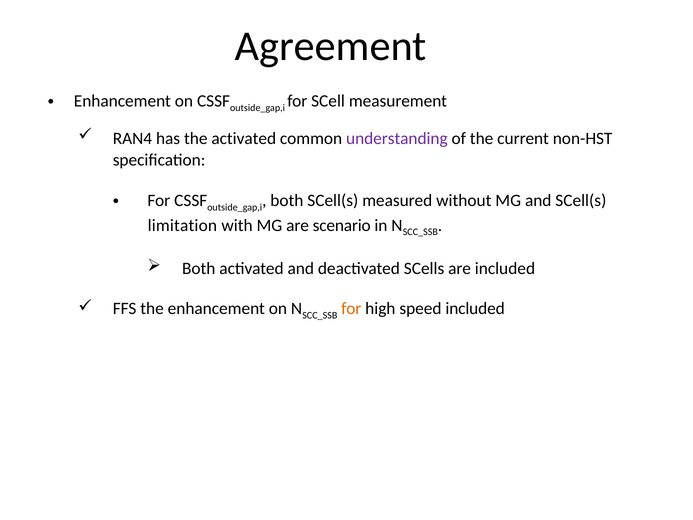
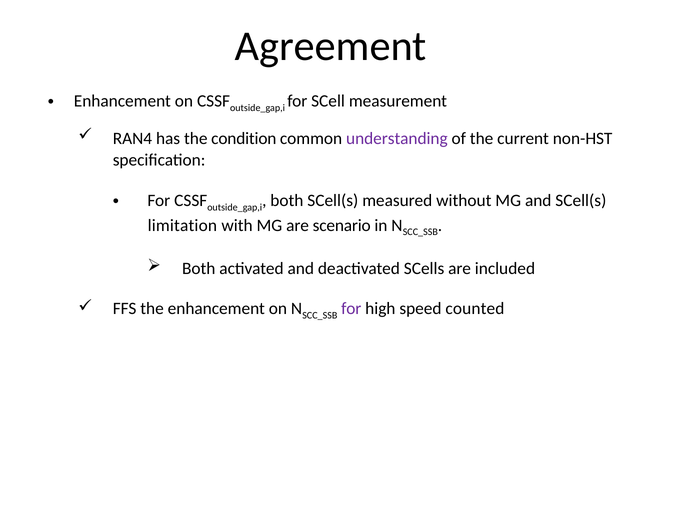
the activated: activated -> condition (244, 138)
for colour: orange -> purple (351, 308)
speed included: included -> counted (475, 308)
